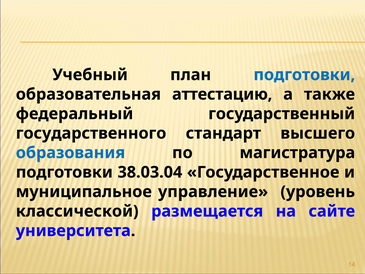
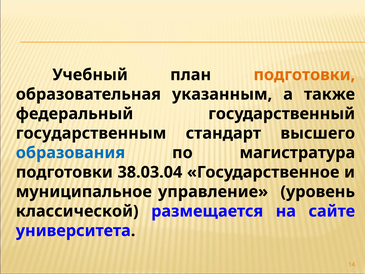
подготовки colour: blue -> orange (304, 75)
аттестацию: аттестацию -> указанным (222, 94)
государственного: государственного -> государственным (91, 133)
